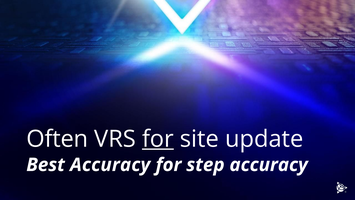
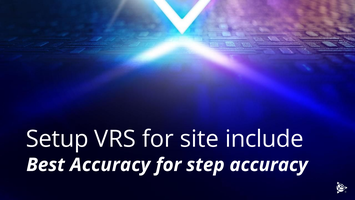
Often: Often -> Setup (57, 139)
for underline: present -> none (158, 139)
update: update -> include (264, 139)
